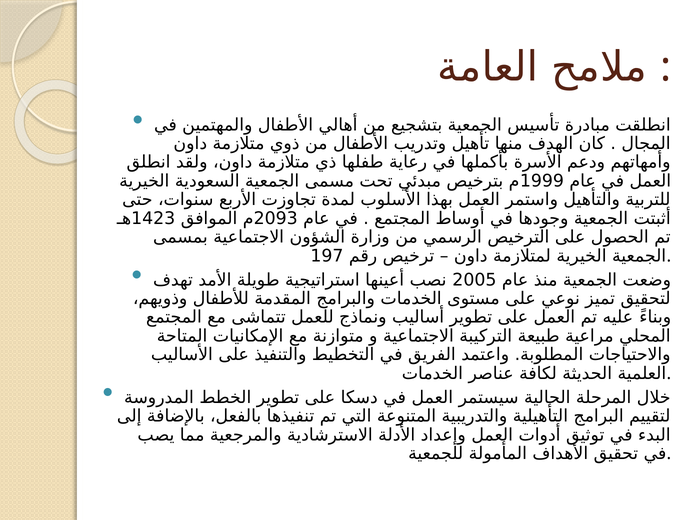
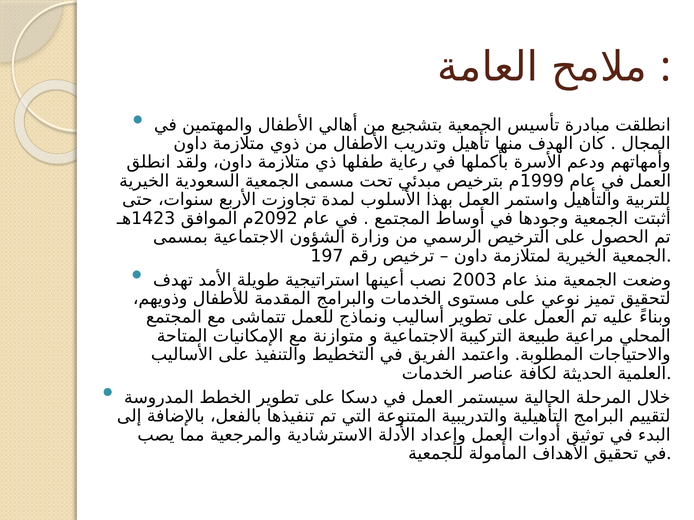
2093: 2093 -> 2092 (276, 219)
2005: 2005 -> 2003 (474, 280)
